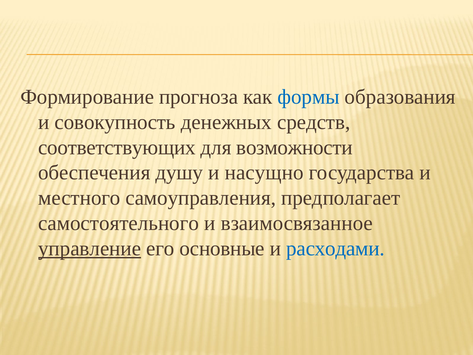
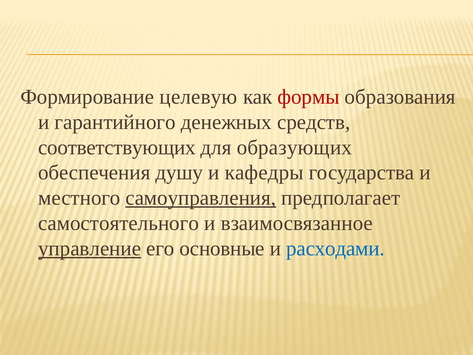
прогноза: прогноза -> целевую (198, 97)
формы colour: blue -> red (309, 97)
совокупность: совокупность -> гарантийного (115, 122)
возможности: возможности -> образующих (294, 147)
насущно: насущно -> кафедры (264, 173)
самоуправления underline: none -> present (201, 198)
